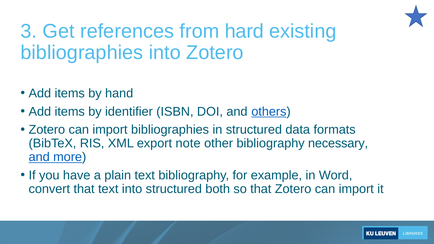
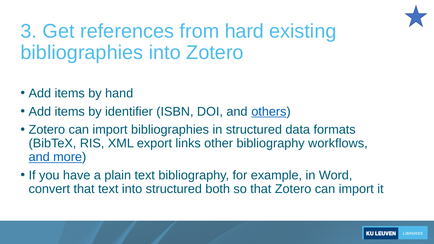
note: note -> links (188, 143)
necessary: necessary -> workflows (338, 143)
